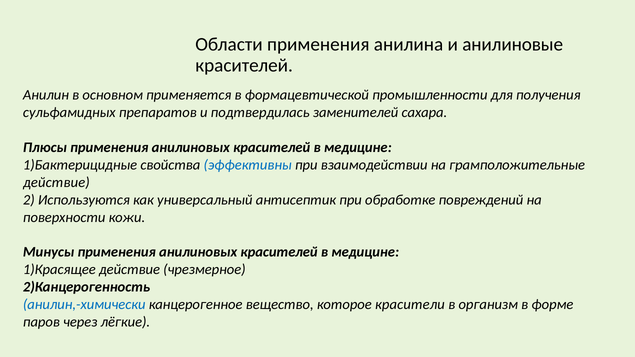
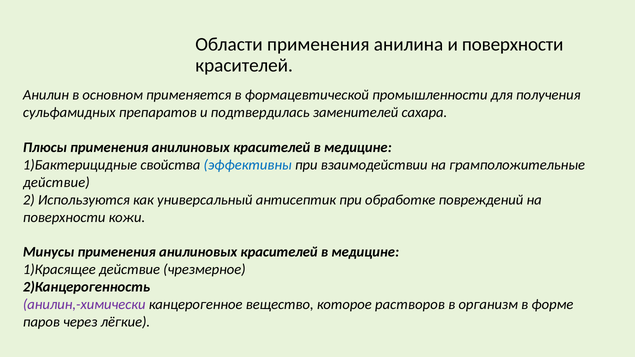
и анилиновые: анилиновые -> поверхности (513, 45)
анилин,-химически colour: blue -> purple (84, 305)
красители: красители -> растворов (410, 305)
